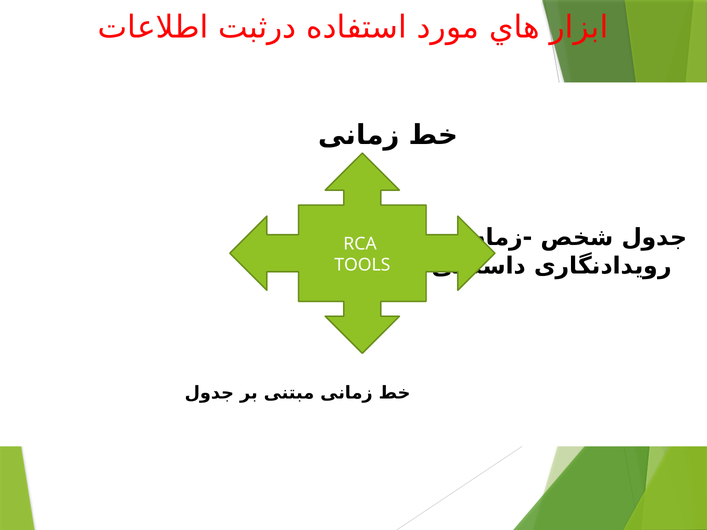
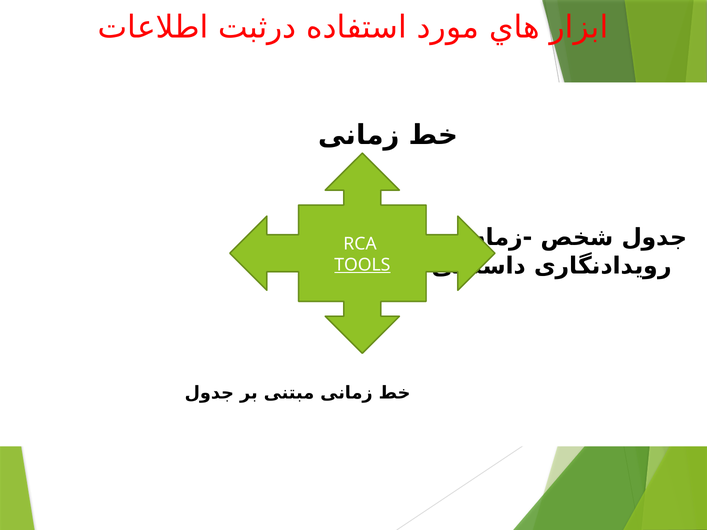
TOOLS underline: none -> present (362, 265)
